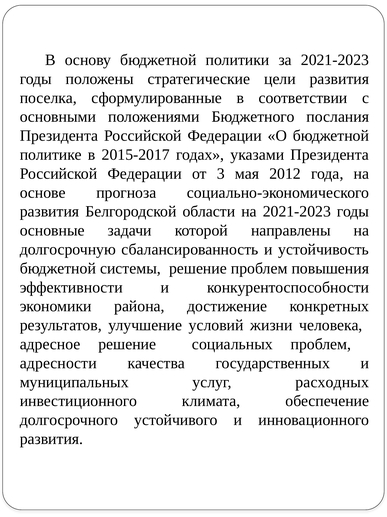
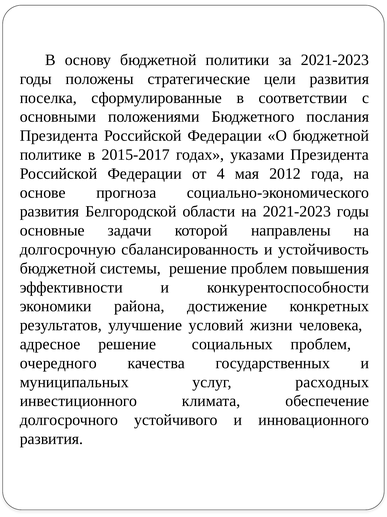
3: 3 -> 4 (221, 173)
адресности: адресности -> очередного (58, 362)
